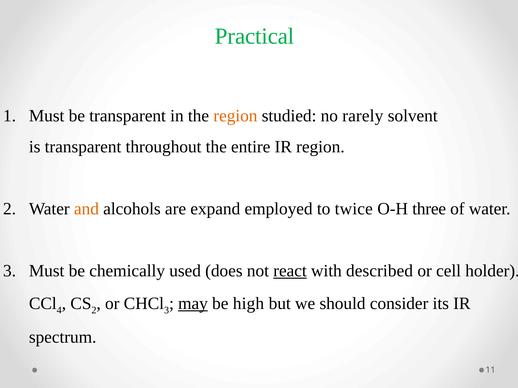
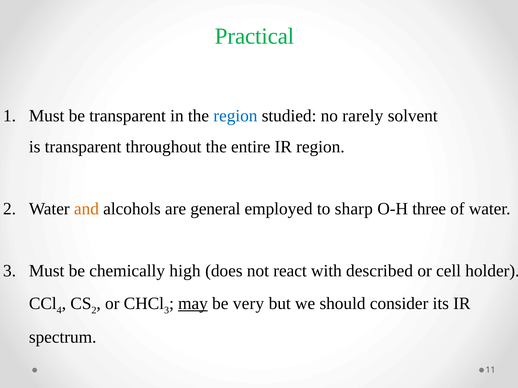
region colour: orange -> blue (235, 116)
expand: expand -> general (215, 209)
twice: twice -> sharp (354, 209)
used: used -> high (185, 271)
react underline: present -> none (290, 271)
high: high -> very (248, 304)
